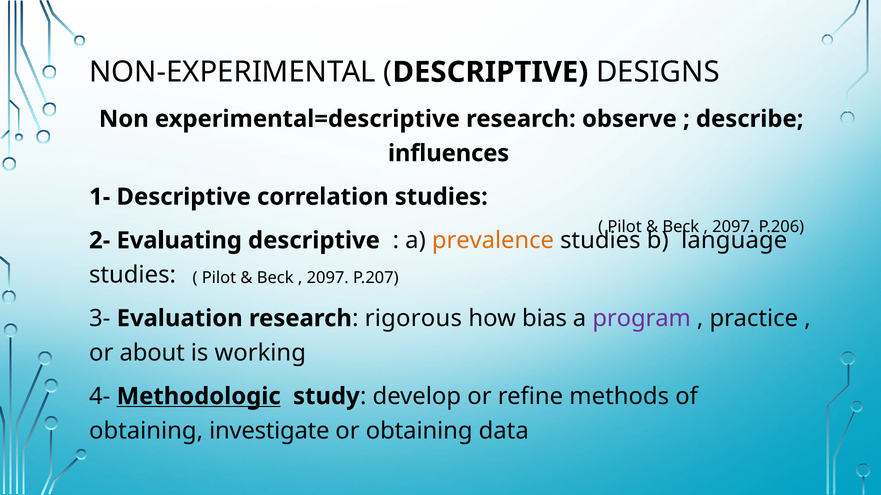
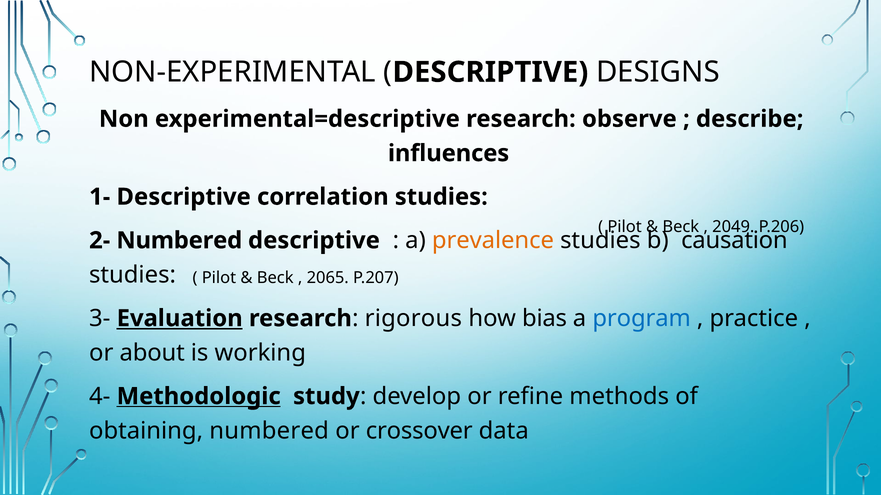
2097: 2097 -> 2049 (733, 227)
2- Evaluating: Evaluating -> Numbered (179, 241)
language: language -> causation (734, 241)
2097: 2097 -> 2065 (328, 278)
Evaluation underline: none -> present (180, 319)
program colour: purple -> blue (642, 319)
obtaining investigate: investigate -> numbered (269, 431)
or obtaining: obtaining -> crossover (419, 431)
